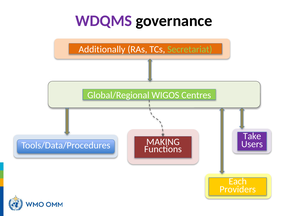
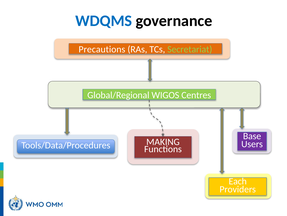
WDQMS colour: purple -> blue (104, 21)
Additionally: Additionally -> Precautions (102, 49)
Take: Take -> Base (252, 136)
